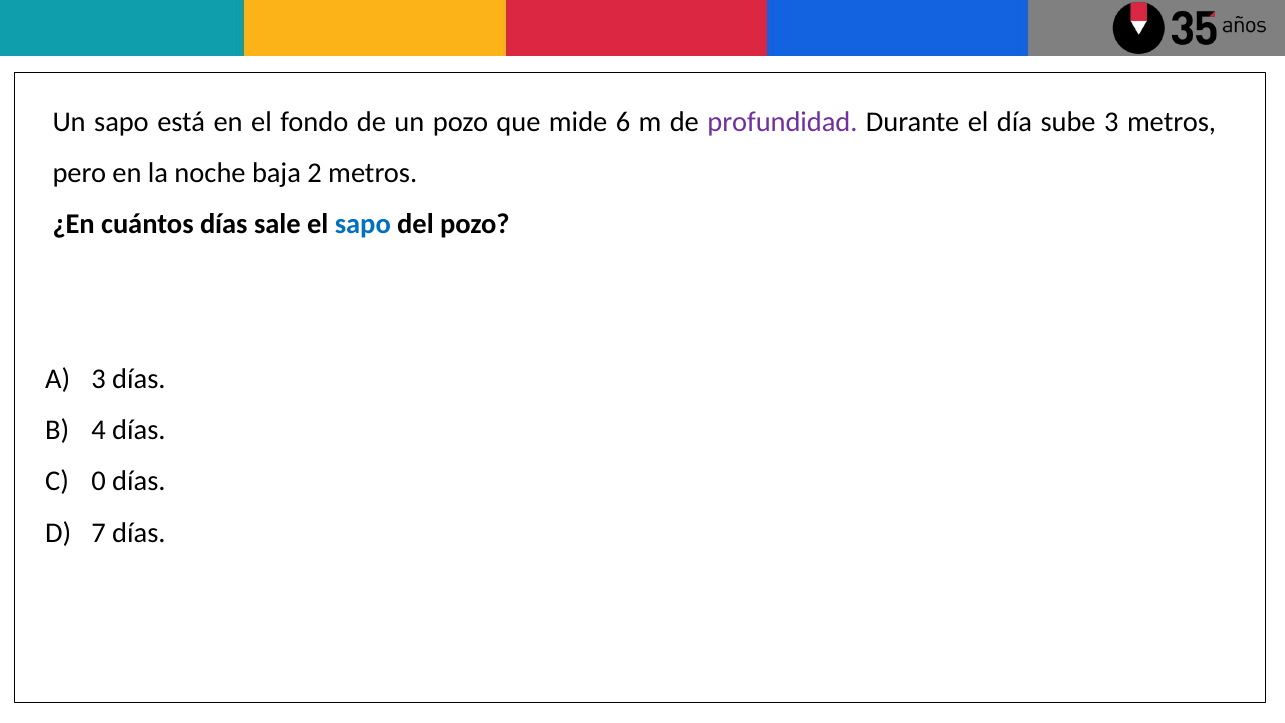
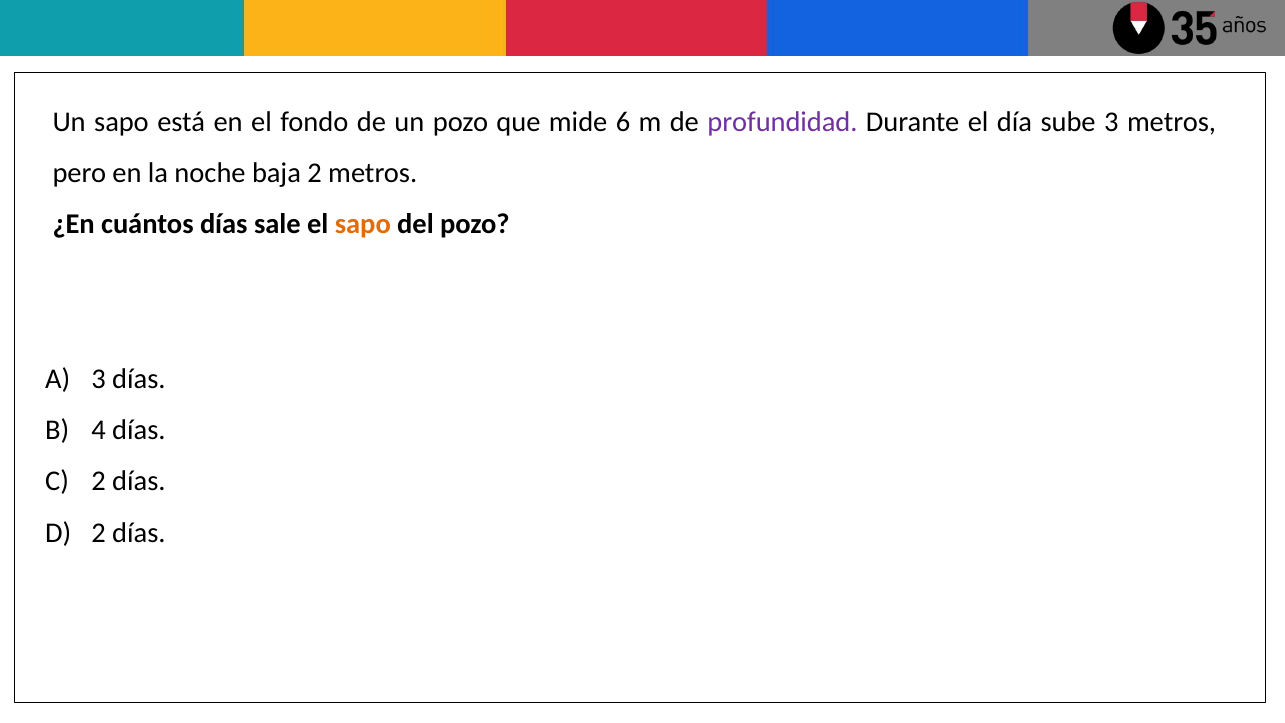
sapo colour: blue -> orange (363, 224)
0: 0 -> 2 (99, 481)
7: 7 -> 2 (99, 533)
